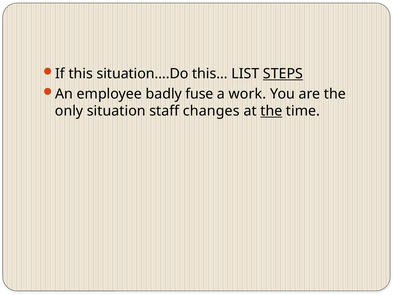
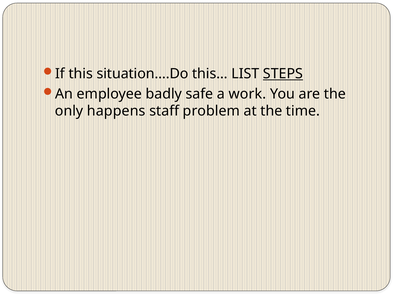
fuse: fuse -> safe (199, 94)
situation: situation -> happens (116, 111)
changes: changes -> problem (211, 111)
the underline: present -> none (271, 111)
